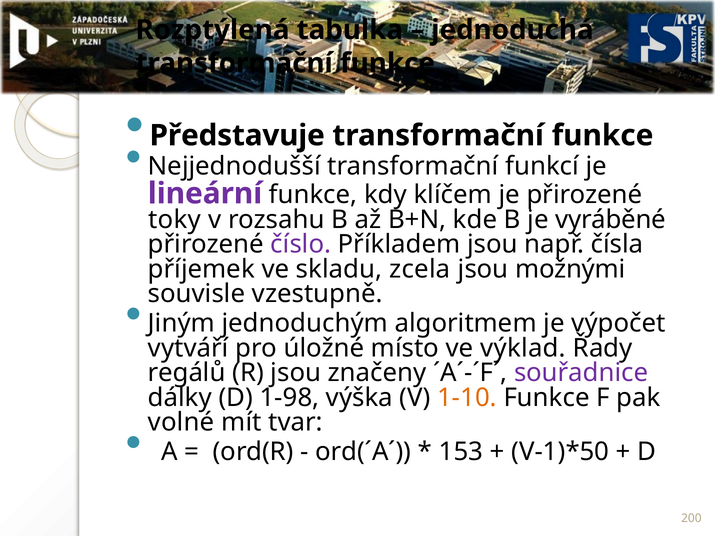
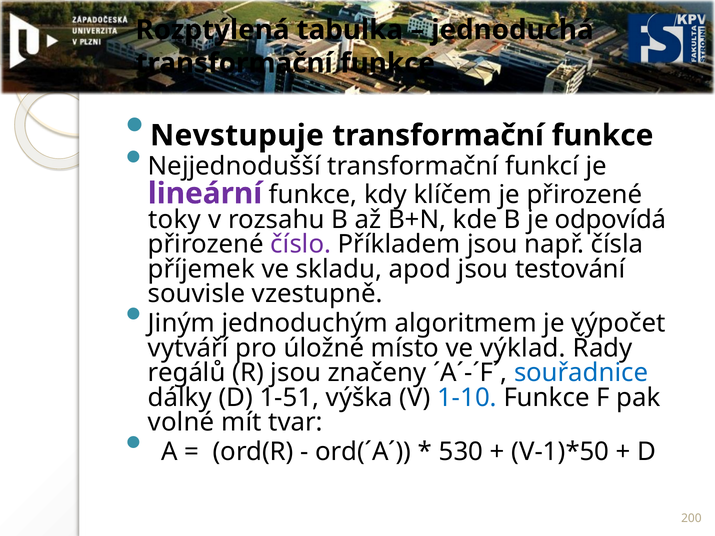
Představuje: Představuje -> Nevstupuje (237, 136)
vyráběné: vyráběné -> odpovídá (611, 220)
zcela: zcela -> apod (420, 269)
možnými: možnými -> testování (570, 269)
souřadnice colour: purple -> blue (581, 373)
1-98: 1-98 -> 1-51 (289, 398)
1-10 colour: orange -> blue (467, 398)
153: 153 -> 530 (461, 452)
